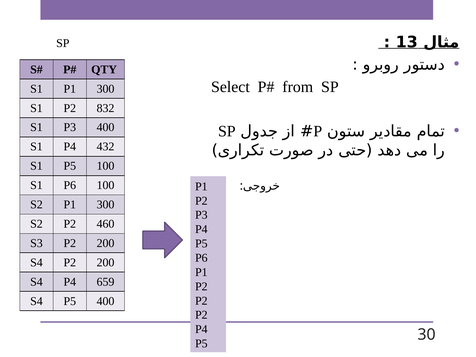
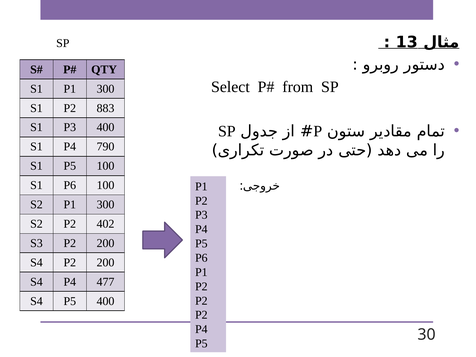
832: 832 -> 883 (106, 108)
432: 432 -> 790 (106, 147)
460: 460 -> 402 (106, 224)
659: 659 -> 477 (106, 282)
